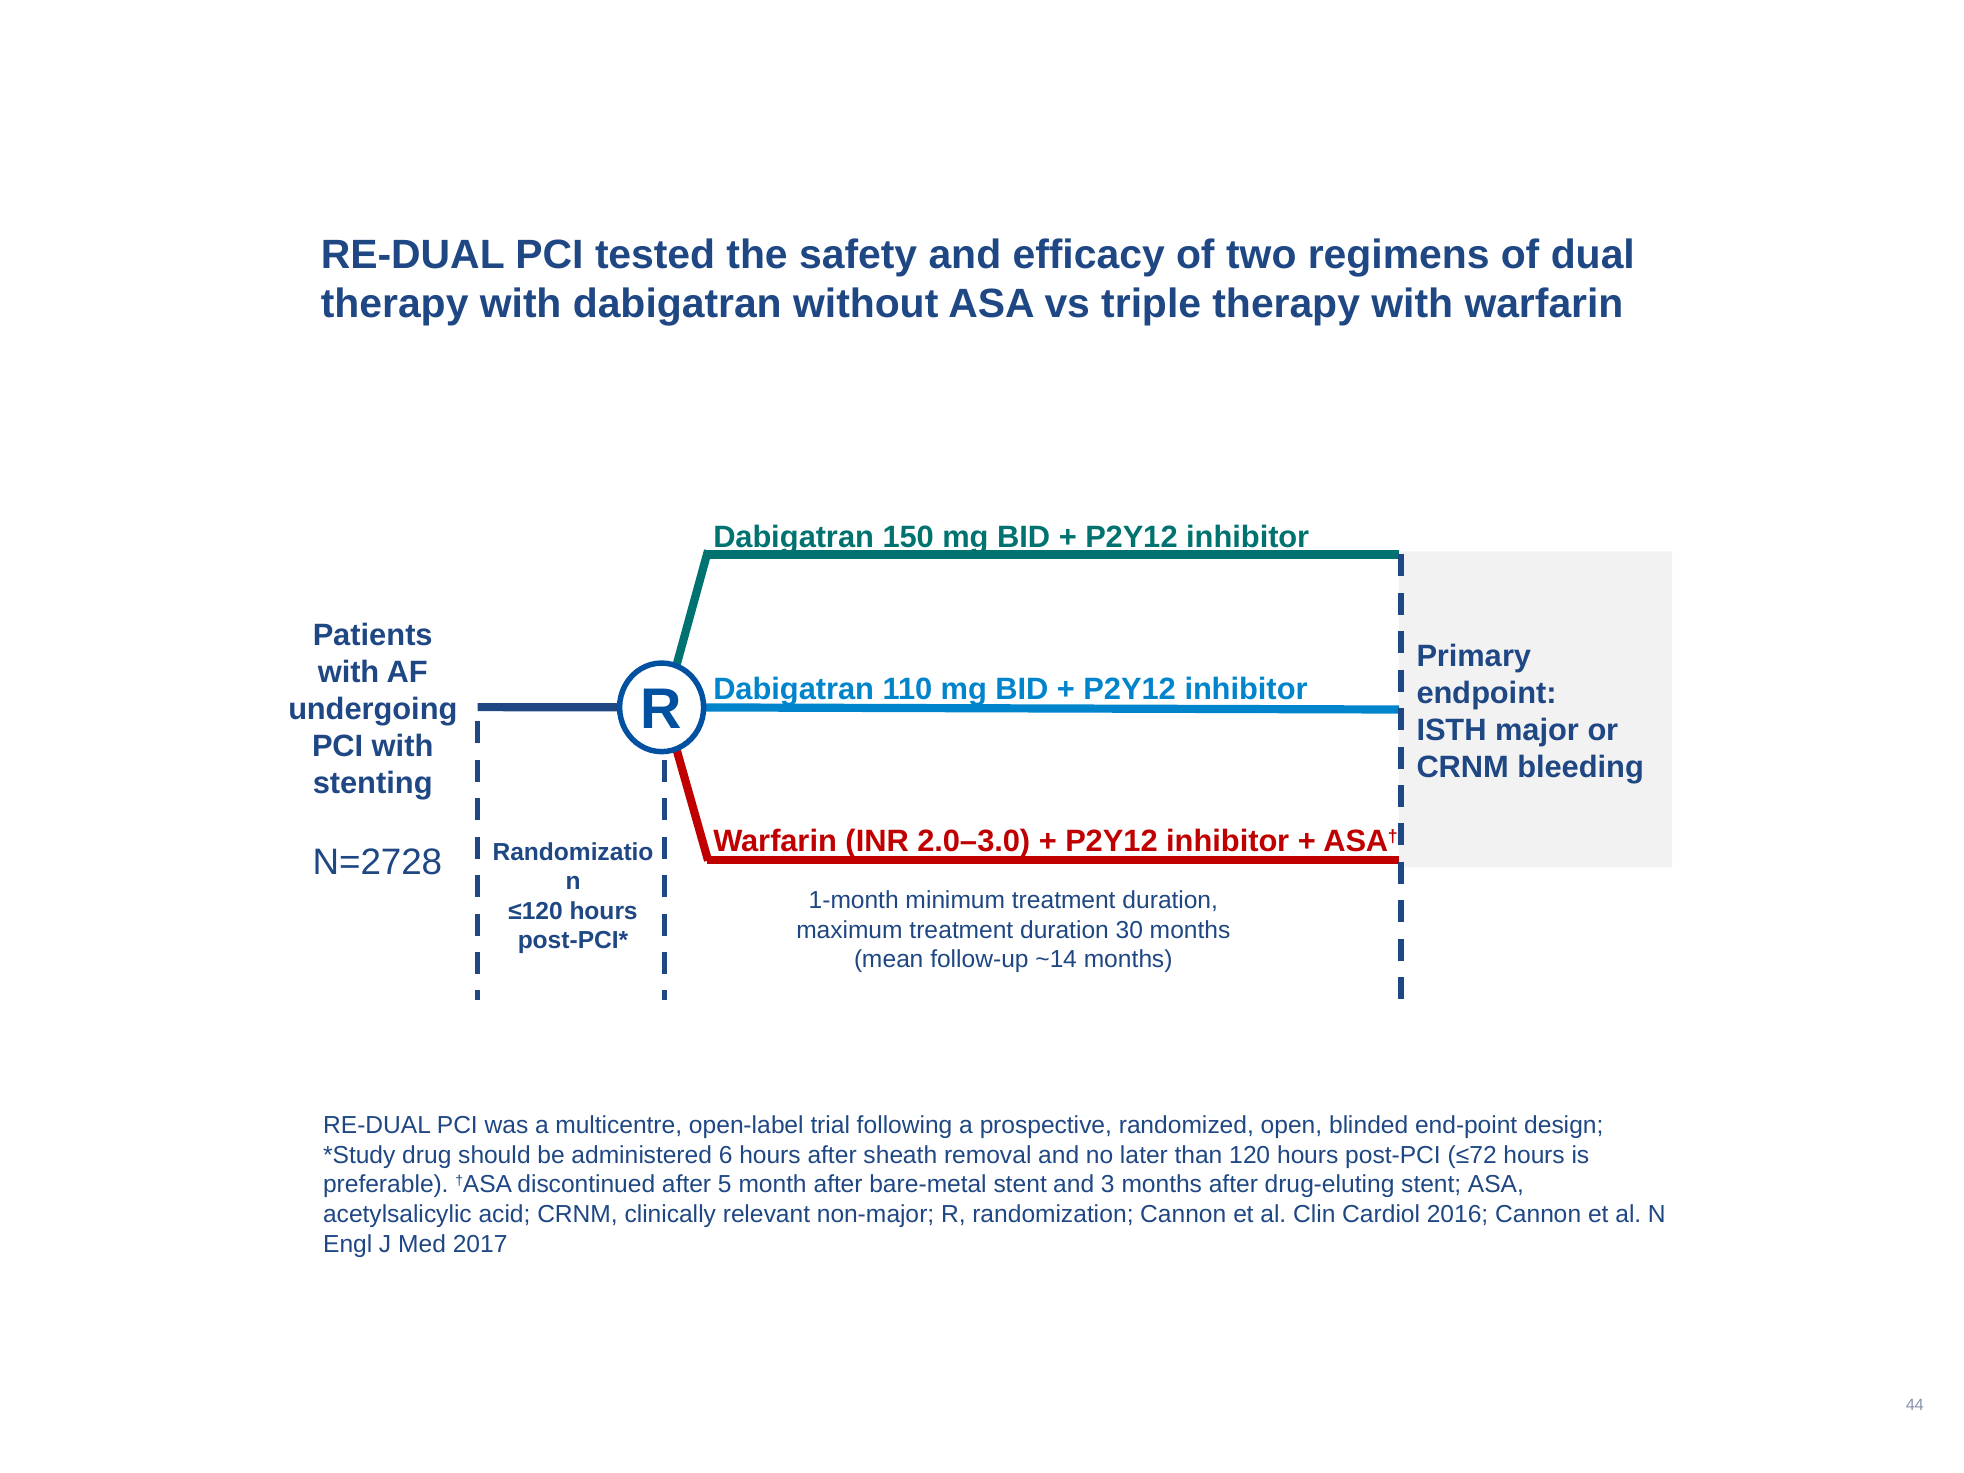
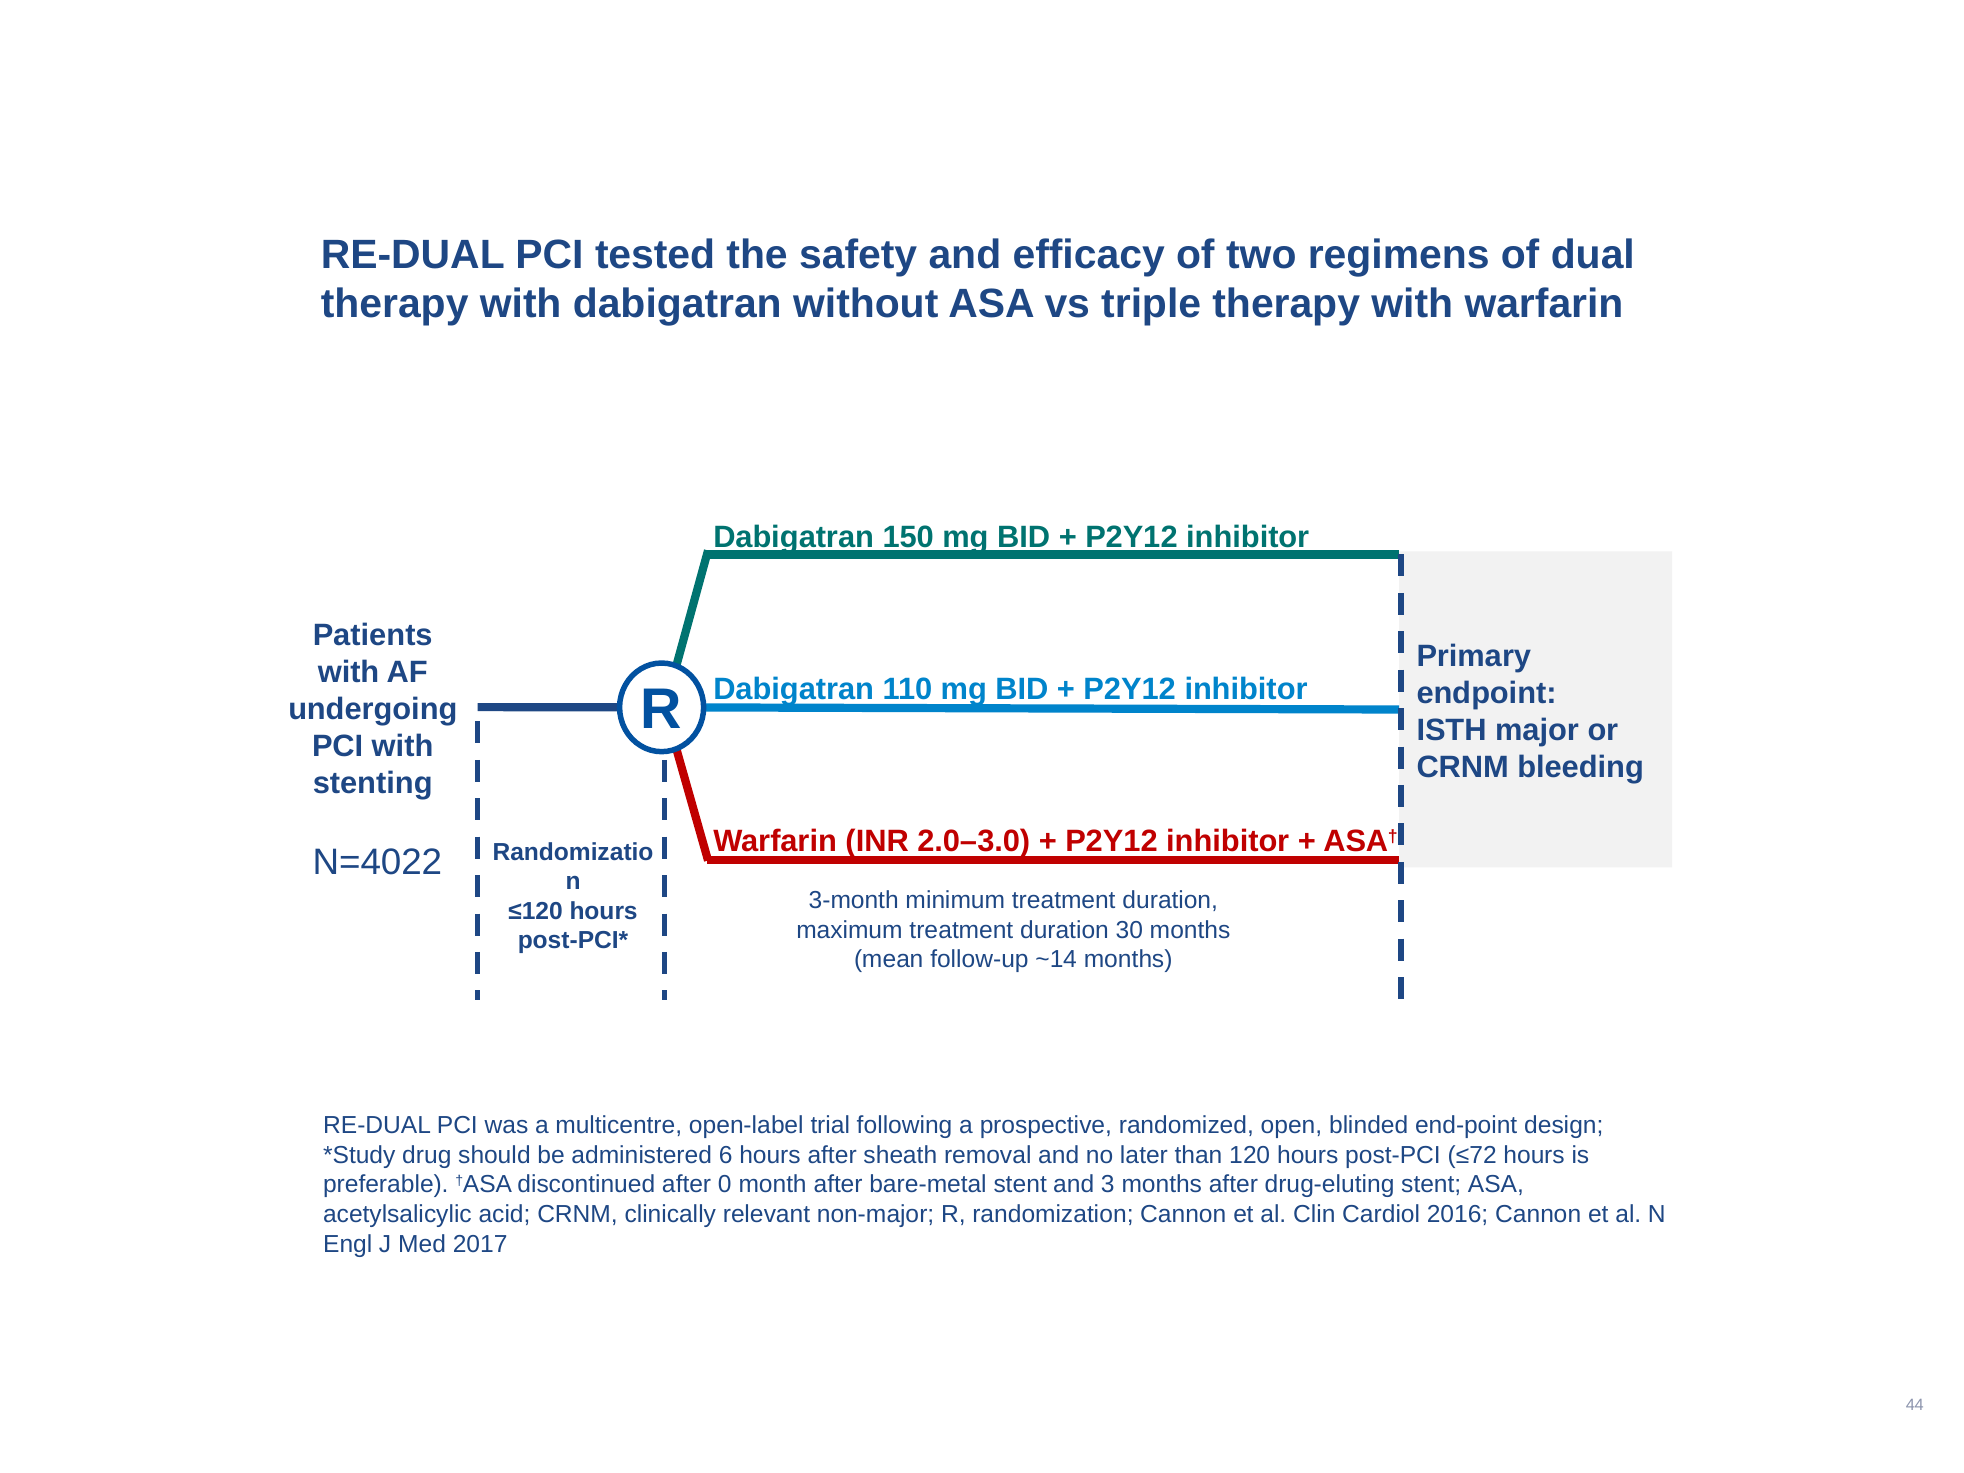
N=2728: N=2728 -> N=4022 (377, 863)
1-month: 1-month -> 3-month (854, 901)
5: 5 -> 0 (725, 1185)
